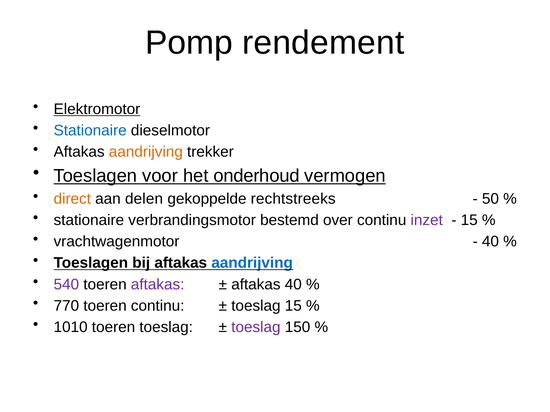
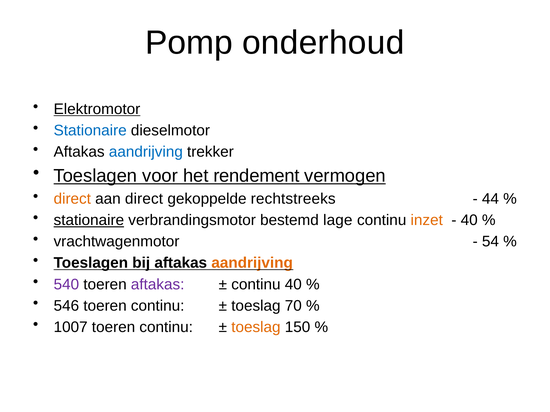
rendement: rendement -> onderhoud (323, 43)
aandrijving colour: orange -> blue (146, 152)
onderhoud: onderhoud -> rendement (256, 176)
aan delen: delen -> direct (144, 199)
50: 50 -> 44 (490, 199)
stationaire underline: none -> present (89, 220)
over: over -> lage (338, 220)
inzet colour: purple -> orange (427, 220)
15: 15 -> 40 (469, 220)
40: 40 -> 54 (490, 242)
aandrijving colour: blue -> orange (252, 263)
aftakas: aftakas -> continu (256, 285)
770: 770 -> 546 (66, 306)
toeslag 15: 15 -> 70 (293, 306)
1010: 1010 -> 1007 (71, 327)
toeslag: toeslag -> continu (166, 327)
toeslag colour: purple -> orange (256, 327)
